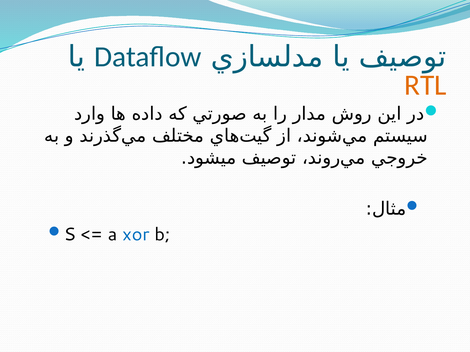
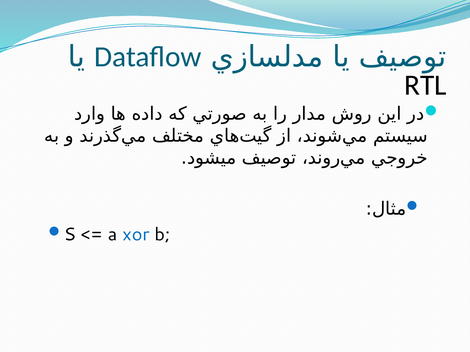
RTL colour: orange -> black (425, 85)
